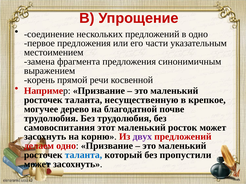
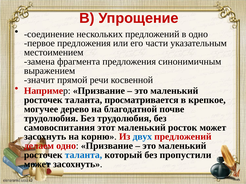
корень: корень -> значит (39, 80)
несущественную: несущественную -> просматривается (142, 100)
двух colour: purple -> blue (142, 137)
